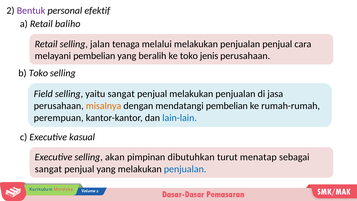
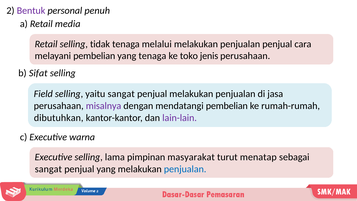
efektif: efektif -> penuh (97, 11)
baliho: baliho -> media (68, 24)
jalan: jalan -> tidak (100, 44)
yang beralih: beralih -> tenaga (152, 56)
b Toko: Toko -> Sifat (38, 73)
misalnya colour: orange -> purple (104, 106)
perempuan: perempuan -> dibutuhkan (59, 118)
lain-lain colour: blue -> purple (180, 118)
kasual: kasual -> warna (82, 137)
akan: akan -> lama (115, 157)
dibutuhkan: dibutuhkan -> masyarakat (191, 157)
